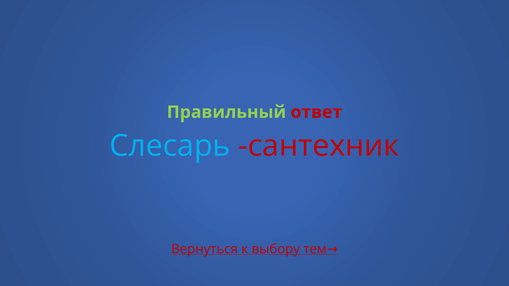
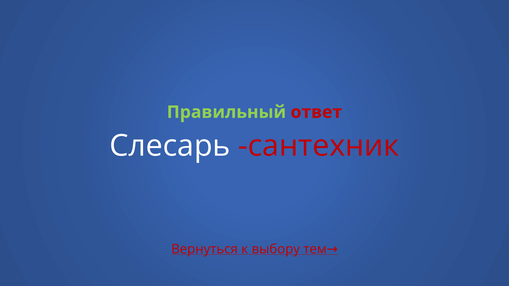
Слесарь colour: light blue -> white (170, 146)
